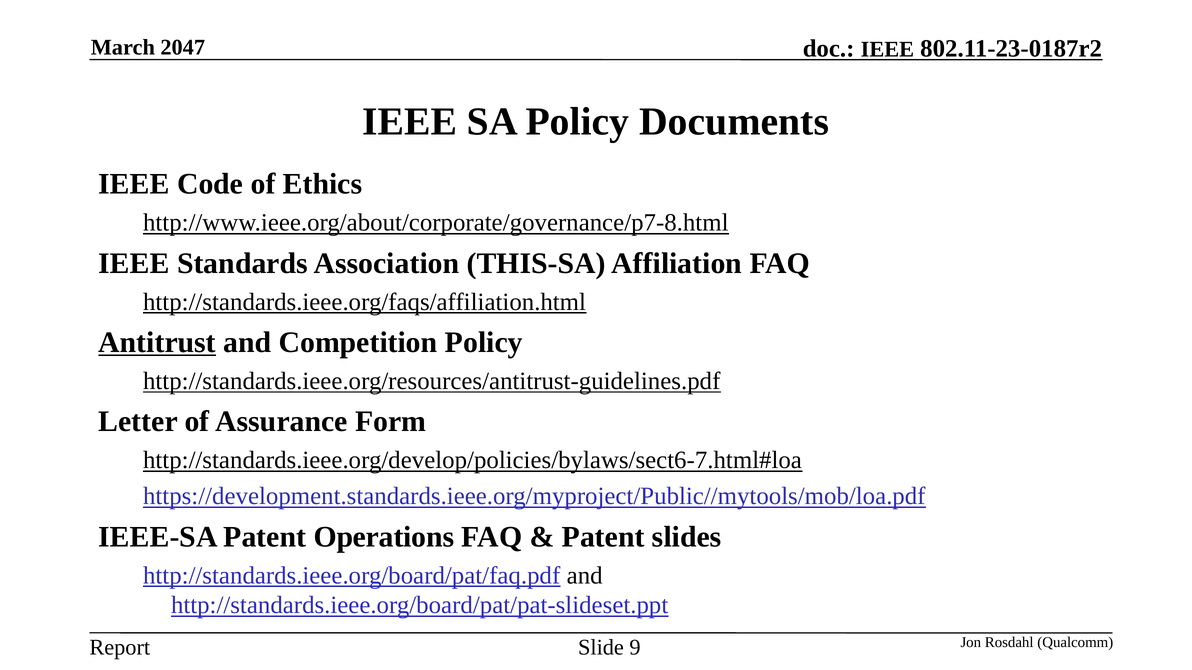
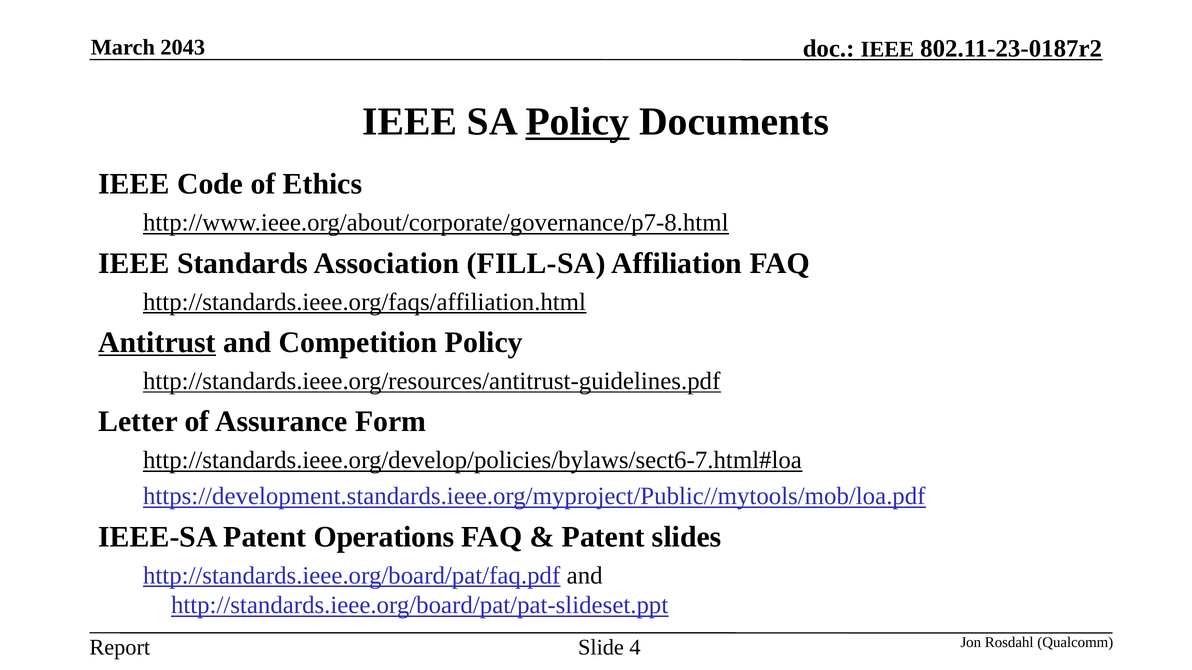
2047: 2047 -> 2043 (183, 47)
Policy underline: none -> present (577, 122)
THIS-SA: THIS-SA -> FILL-SA (536, 263)
9: 9 -> 4 (635, 648)
